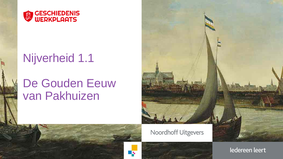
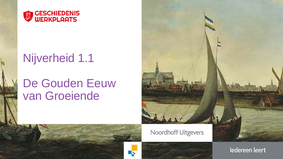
Pakhuizen: Pakhuizen -> Groeiende (72, 96)
